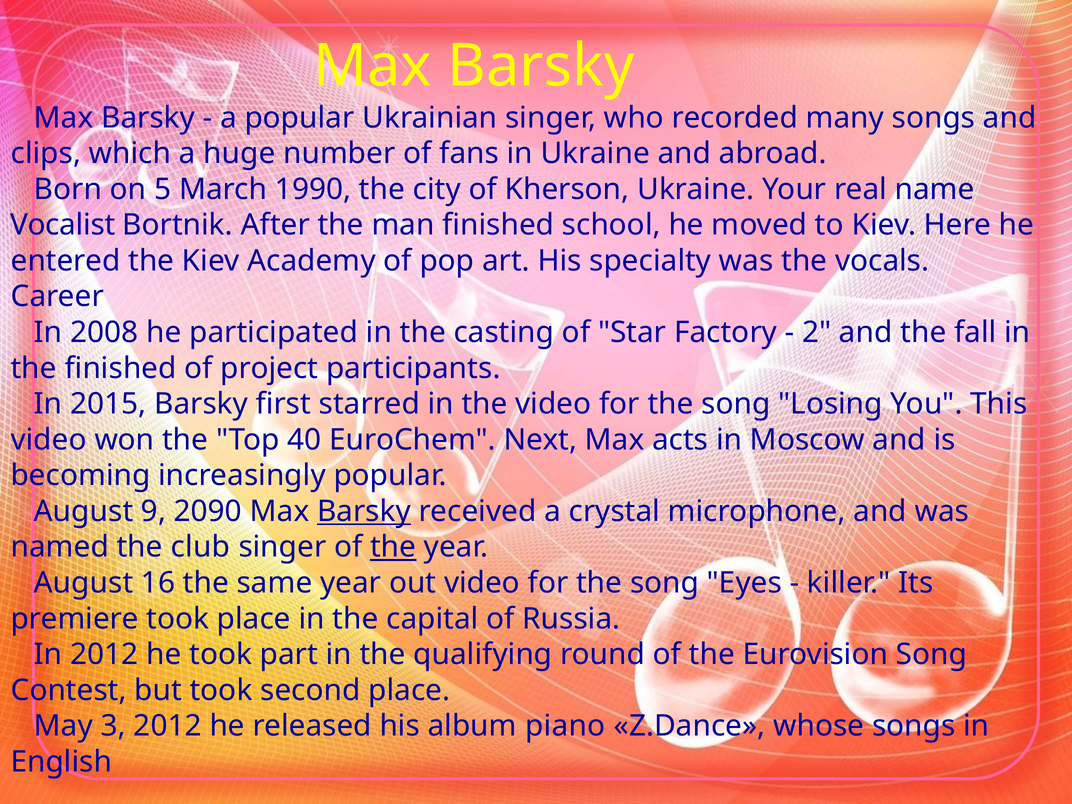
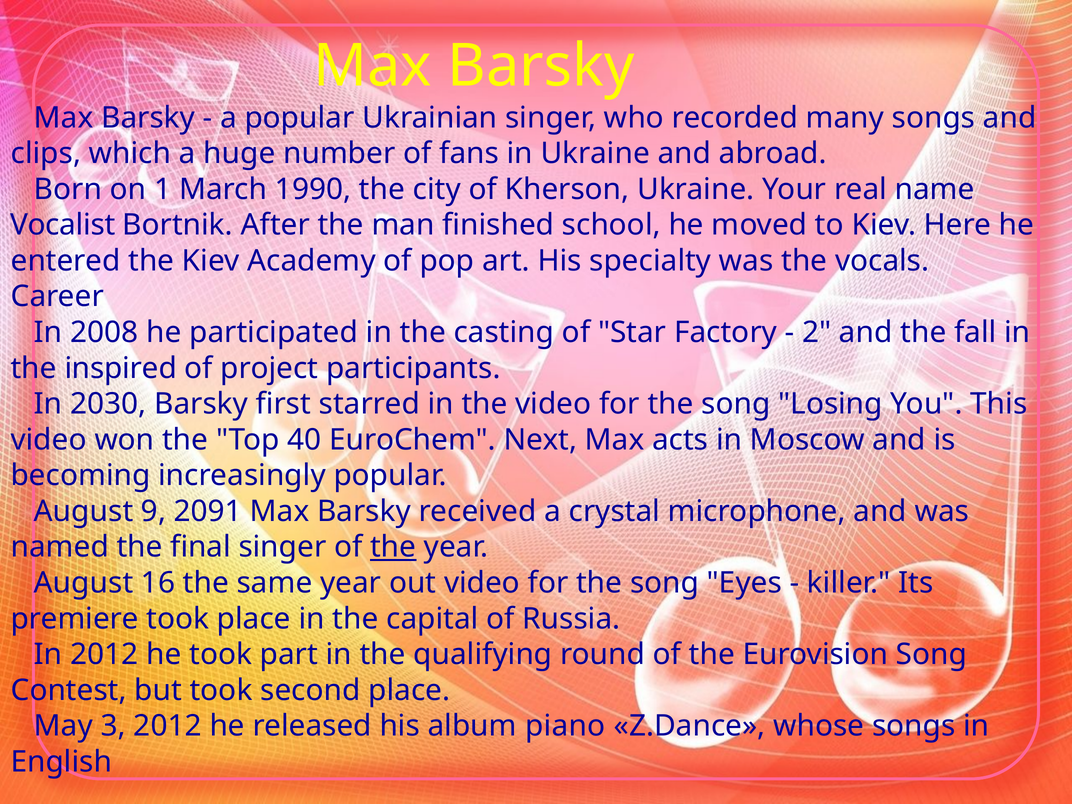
5: 5 -> 1 (163, 189)
the finished: finished -> inspired (121, 368)
2015: 2015 -> 2030 (108, 404)
2090: 2090 -> 2091 (208, 511)
Barsky underline: present -> none (364, 511)
club: club -> final (201, 547)
